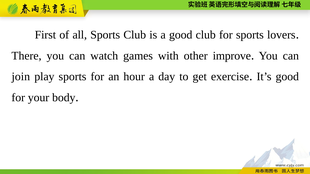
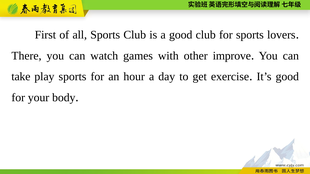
join: join -> take (21, 77)
